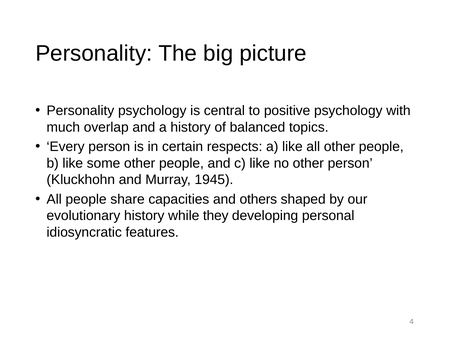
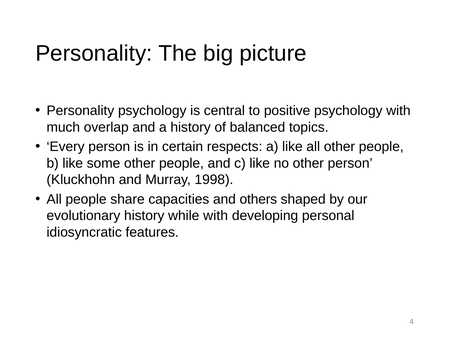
1945: 1945 -> 1998 (214, 180)
while they: they -> with (216, 216)
